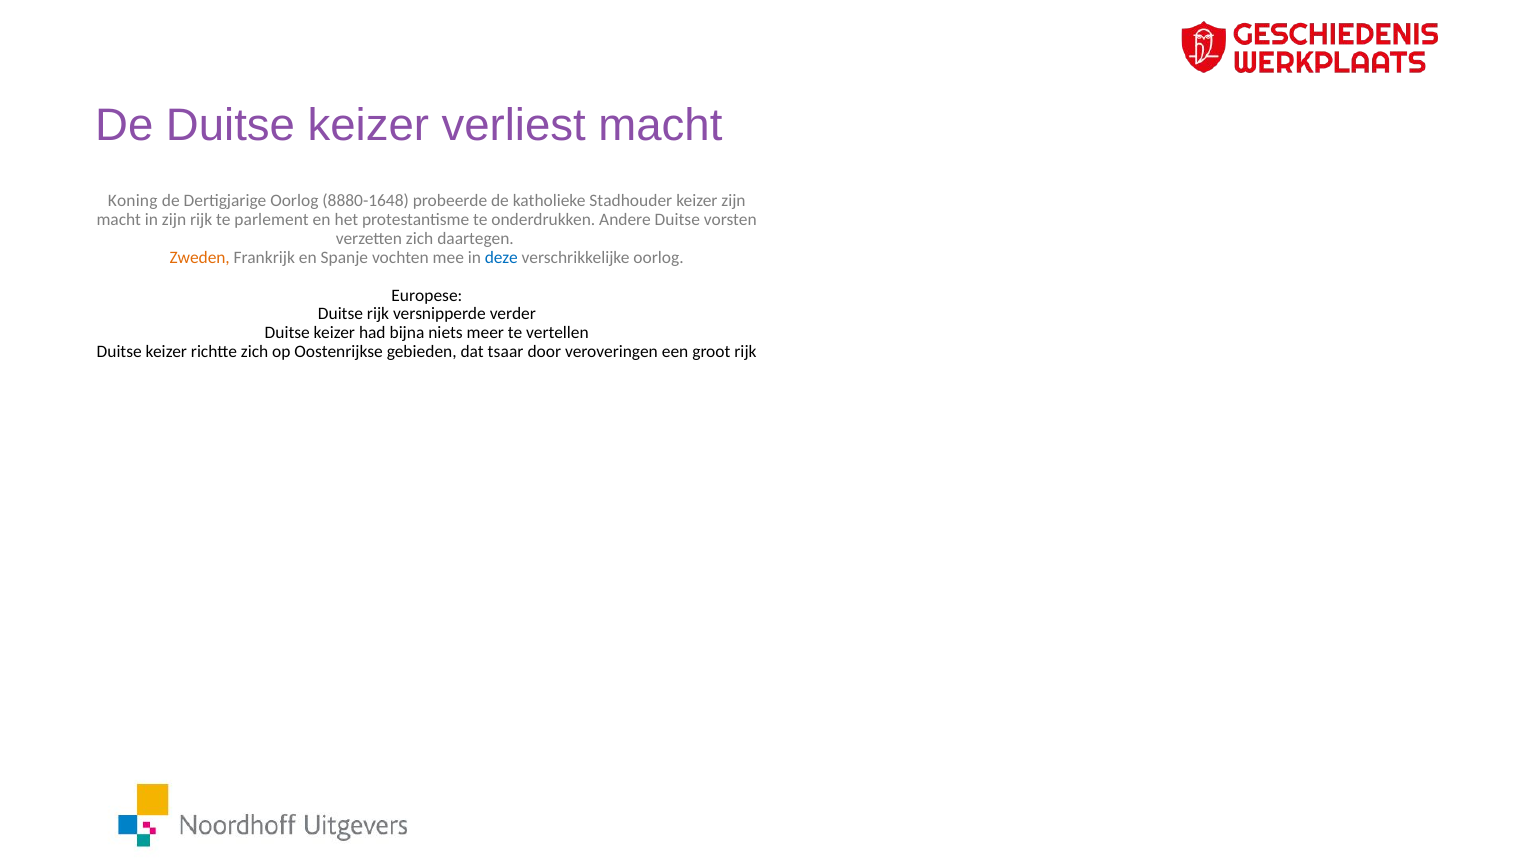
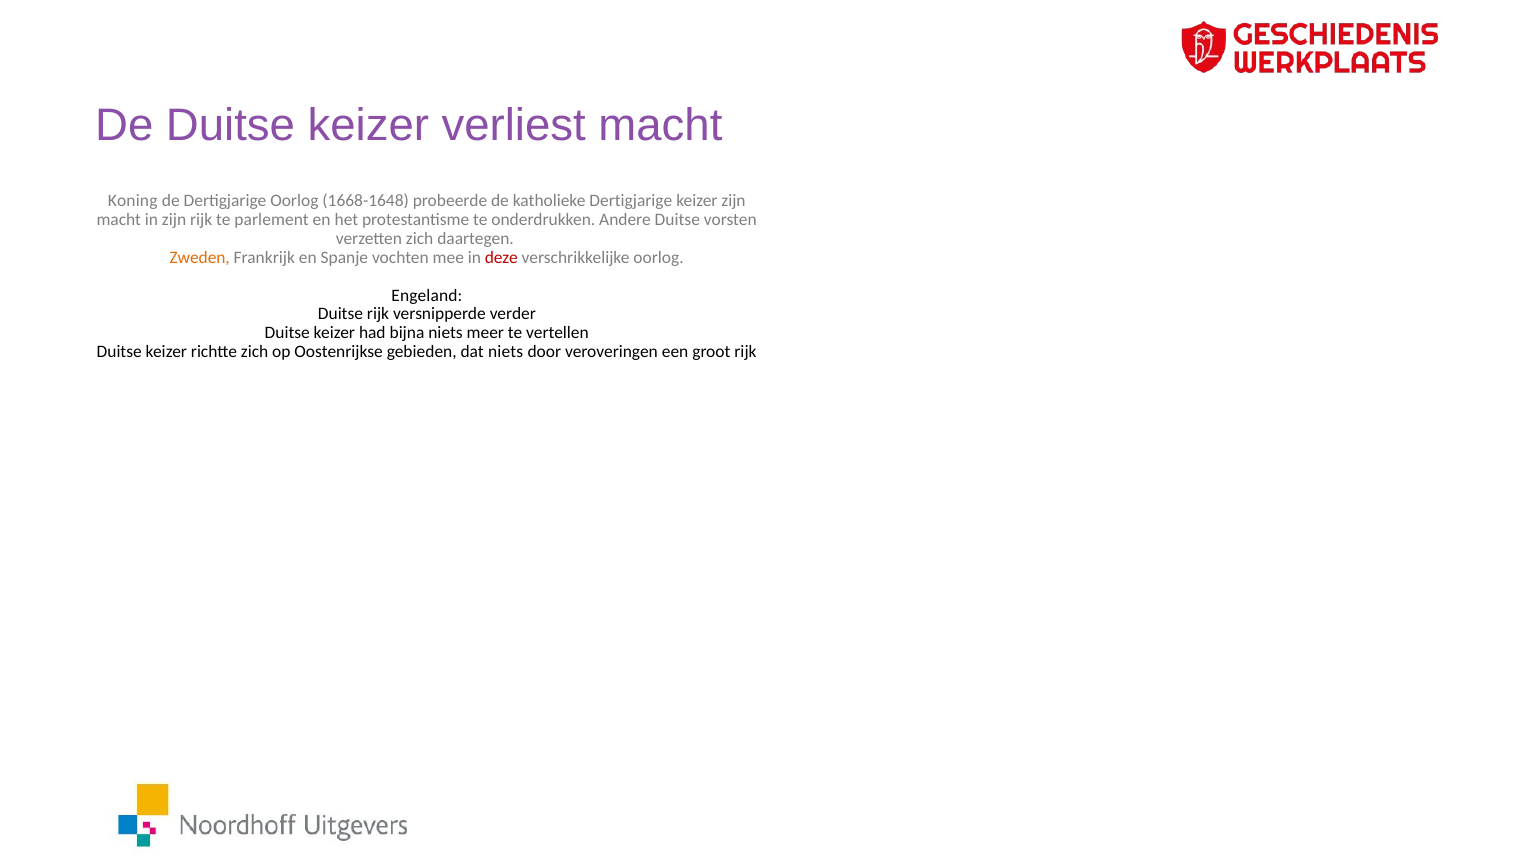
8880-1648: 8880-1648 -> 1668-1648 (366, 201)
katholieke Stadhouder: Stadhouder -> Dertigjarige (631, 201)
deze colour: blue -> red (501, 258)
Europese: Europese -> Engeland (427, 295)
dat tsaar: tsaar -> niets (506, 352)
